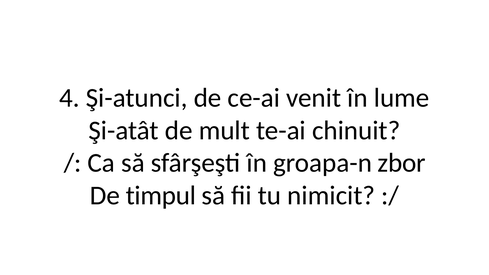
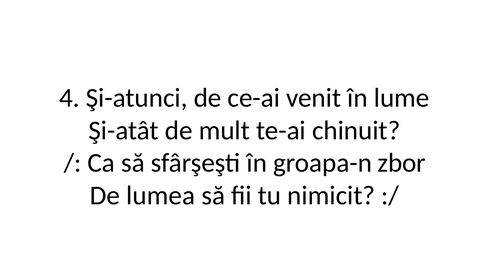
timpul: timpul -> lumea (161, 196)
